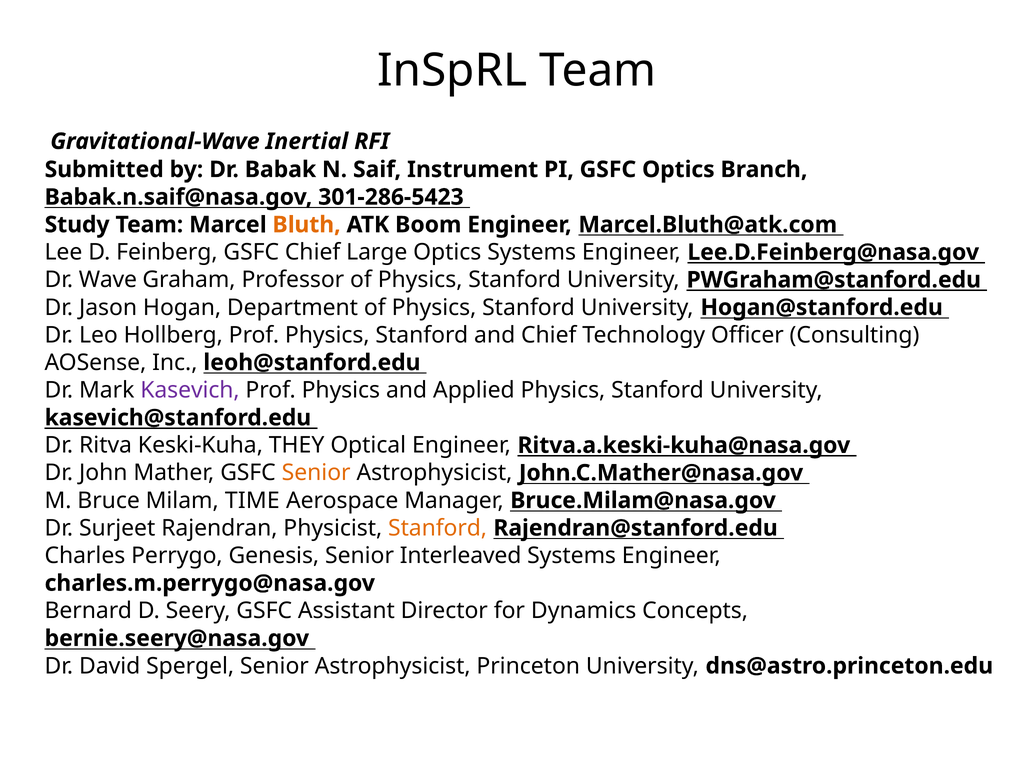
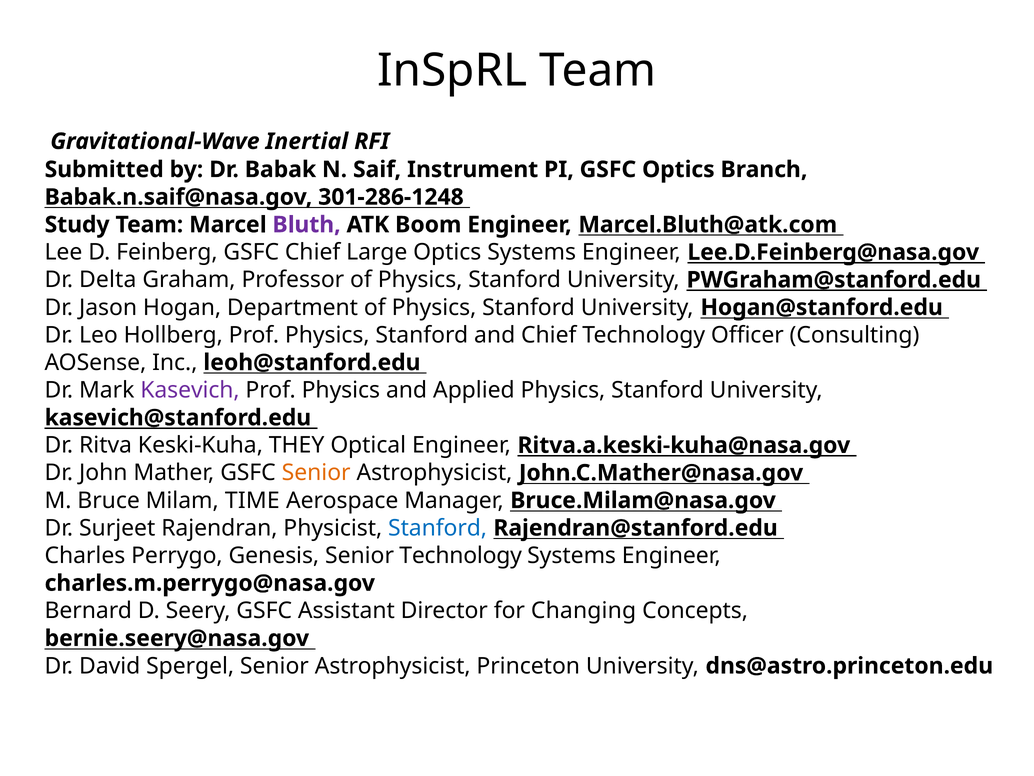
301-286-5423: 301-286-5423 -> 301-286-1248 (391, 197)
Bluth colour: orange -> purple (307, 225)
Wave: Wave -> Delta (108, 280)
Stanford colour: orange -> blue (438, 528)
Senior Interleaved: Interleaved -> Technology (461, 555)
Dynamics: Dynamics -> Changing (584, 610)
